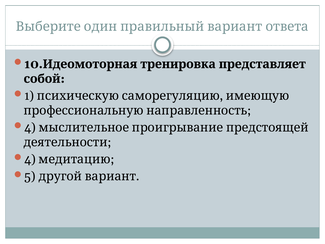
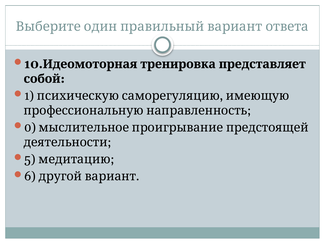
4: 4 -> 0 (30, 127)
4: 4 -> 5 (30, 159)
5: 5 -> 6 (30, 176)
